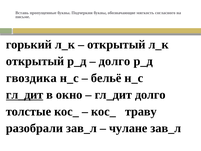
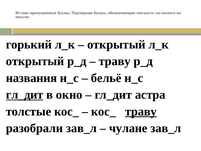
долго: долго -> траву (115, 61)
гвоздика: гвоздика -> названия (31, 78)
гл_дит долго: долго -> астра (150, 95)
траву underline: none -> present (141, 111)
